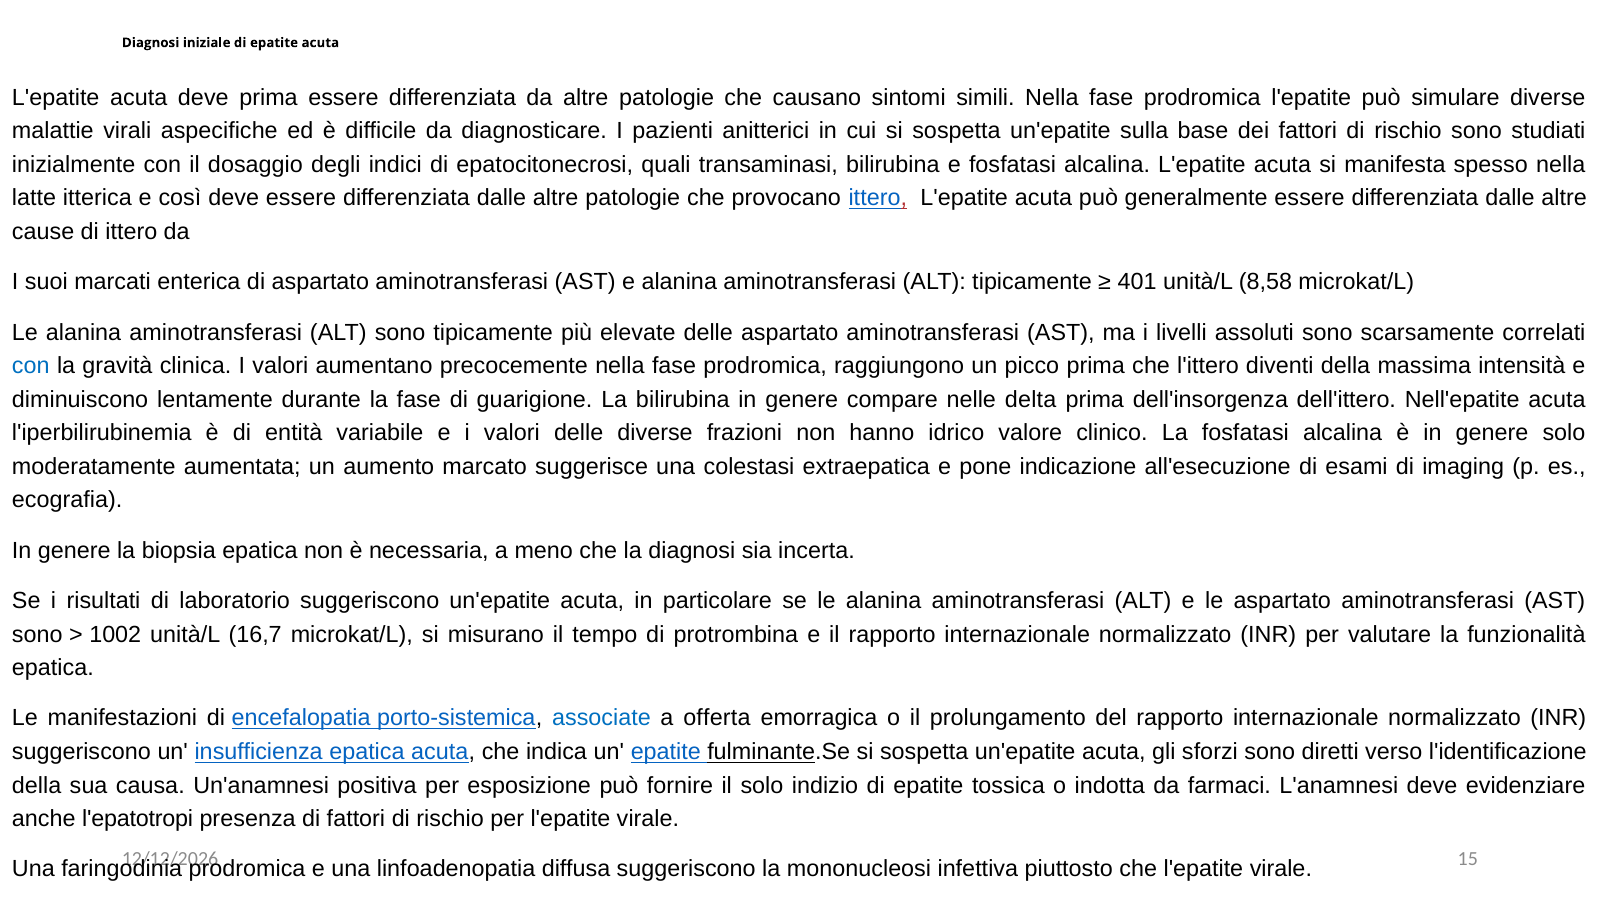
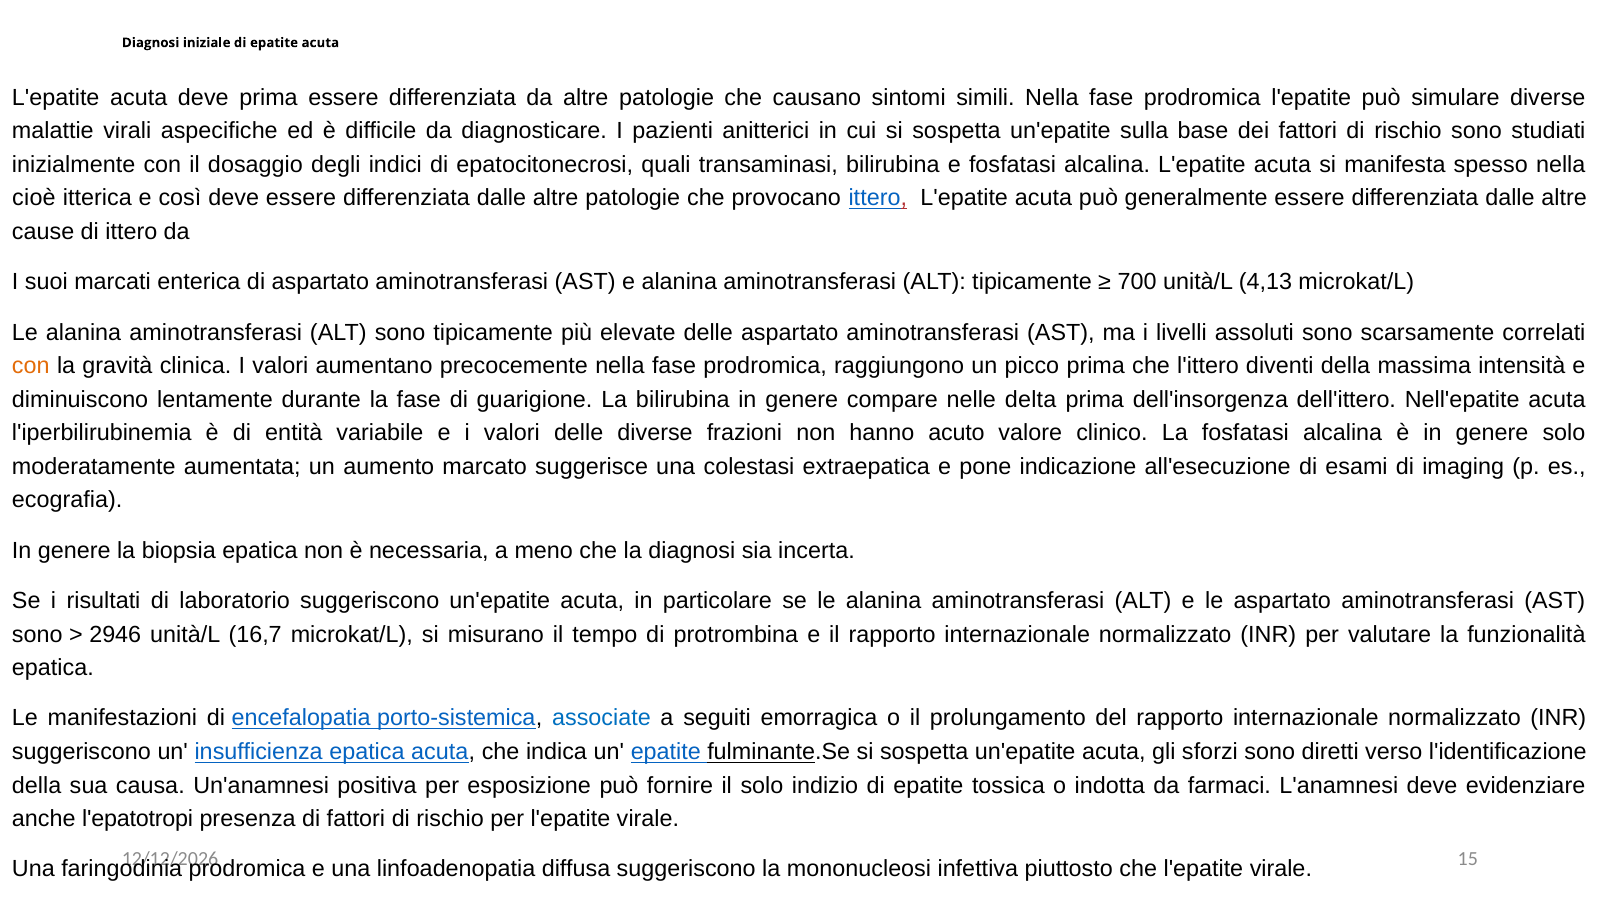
latte: latte -> cioè (34, 198)
401: 401 -> 700 (1137, 282)
8,58: 8,58 -> 4,13 (1265, 282)
con colour: blue -> orange (31, 366)
idrico: idrico -> acuto (957, 433)
1002: 1002 -> 2946 (115, 634)
offerta: offerta -> seguiti (717, 718)
